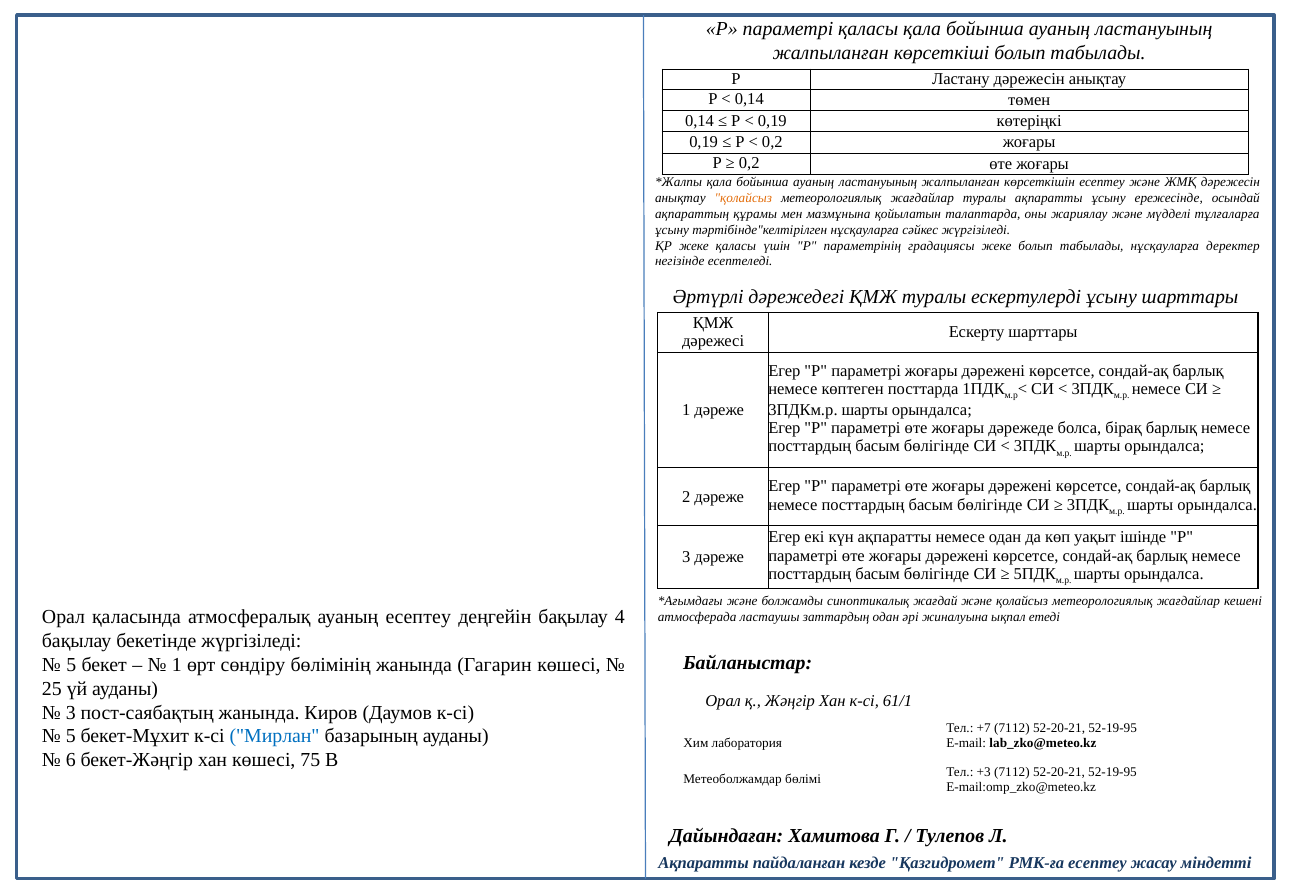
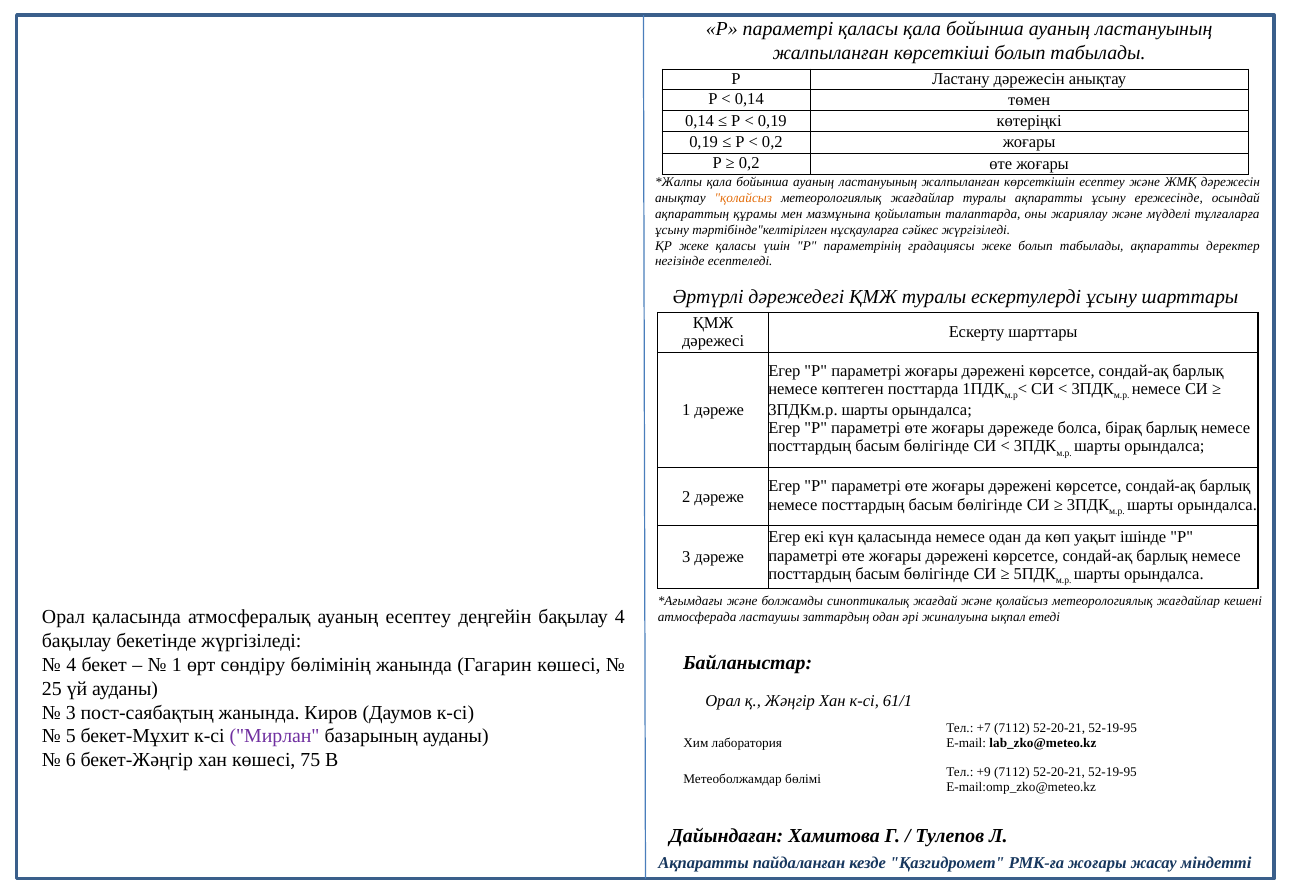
табылады нұсқауларға: нұсқауларға -> ақпаратты (1165, 246)
күн ақпаратты: ақпаратты -> қаласында (895, 537)
5: 5 -> 4 (71, 665)
Мирлан colour: blue -> purple (275, 736)
+3: +3 -> +9 (984, 772)
РМК-ға есептеу: есептеу -> жоғары (1097, 863)
